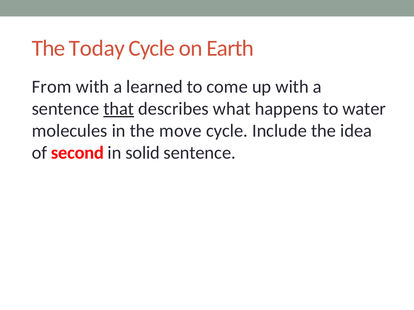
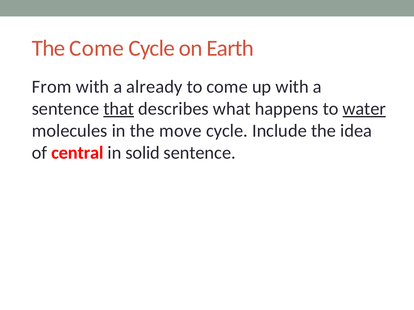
The Today: Today -> Come (97, 48)
learned: learned -> already (154, 87)
water underline: none -> present (364, 109)
second: second -> central (77, 153)
